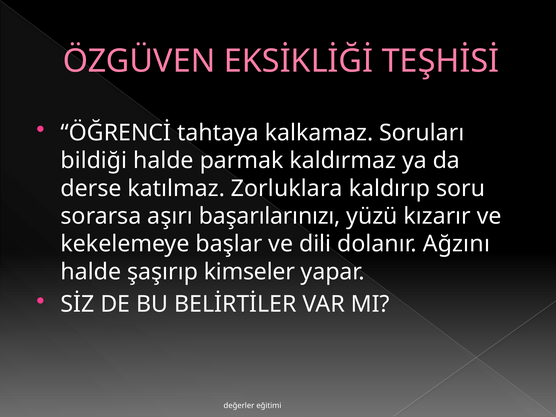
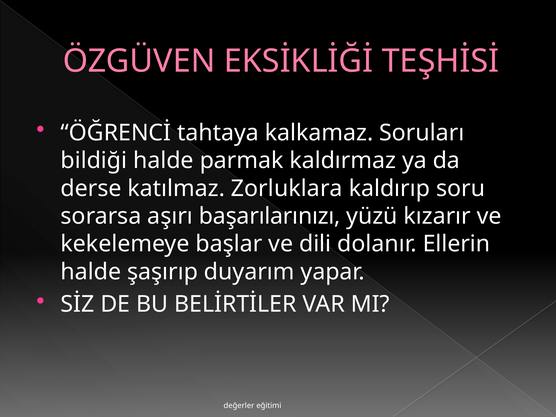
Ağzını: Ağzını -> Ellerin (457, 244)
kimseler: kimseler -> duyarım (249, 272)
